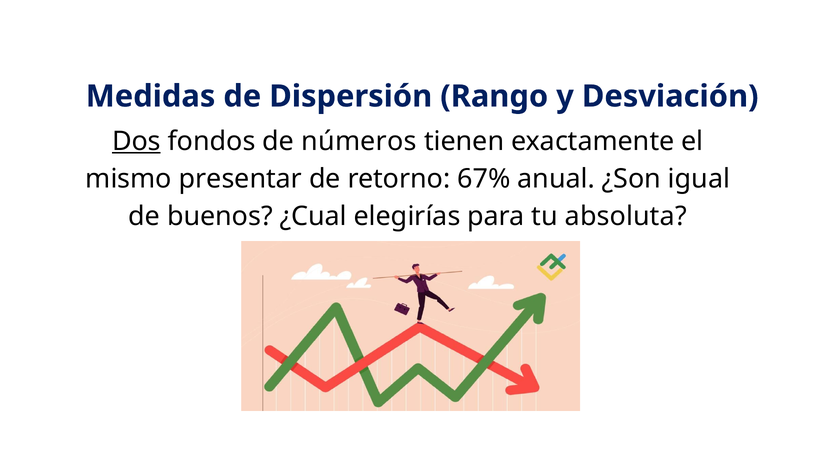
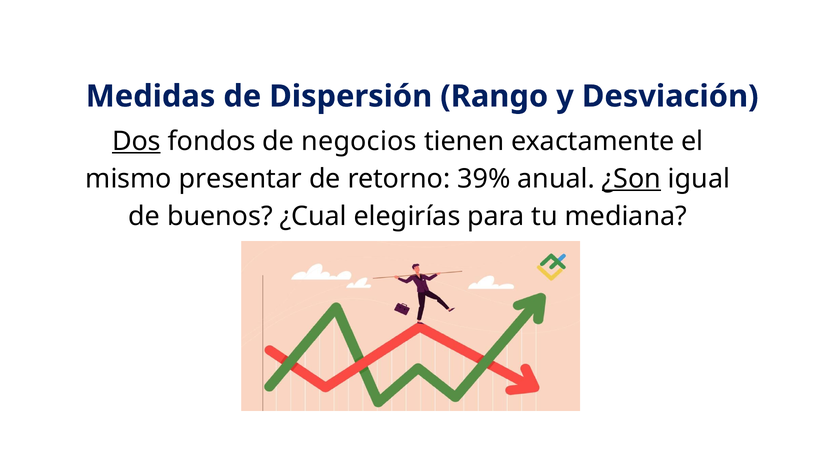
números: números -> negocios (359, 141)
67%: 67% -> 39% (484, 179)
¿Son underline: none -> present (631, 179)
absoluta: absoluta -> mediana (626, 216)
